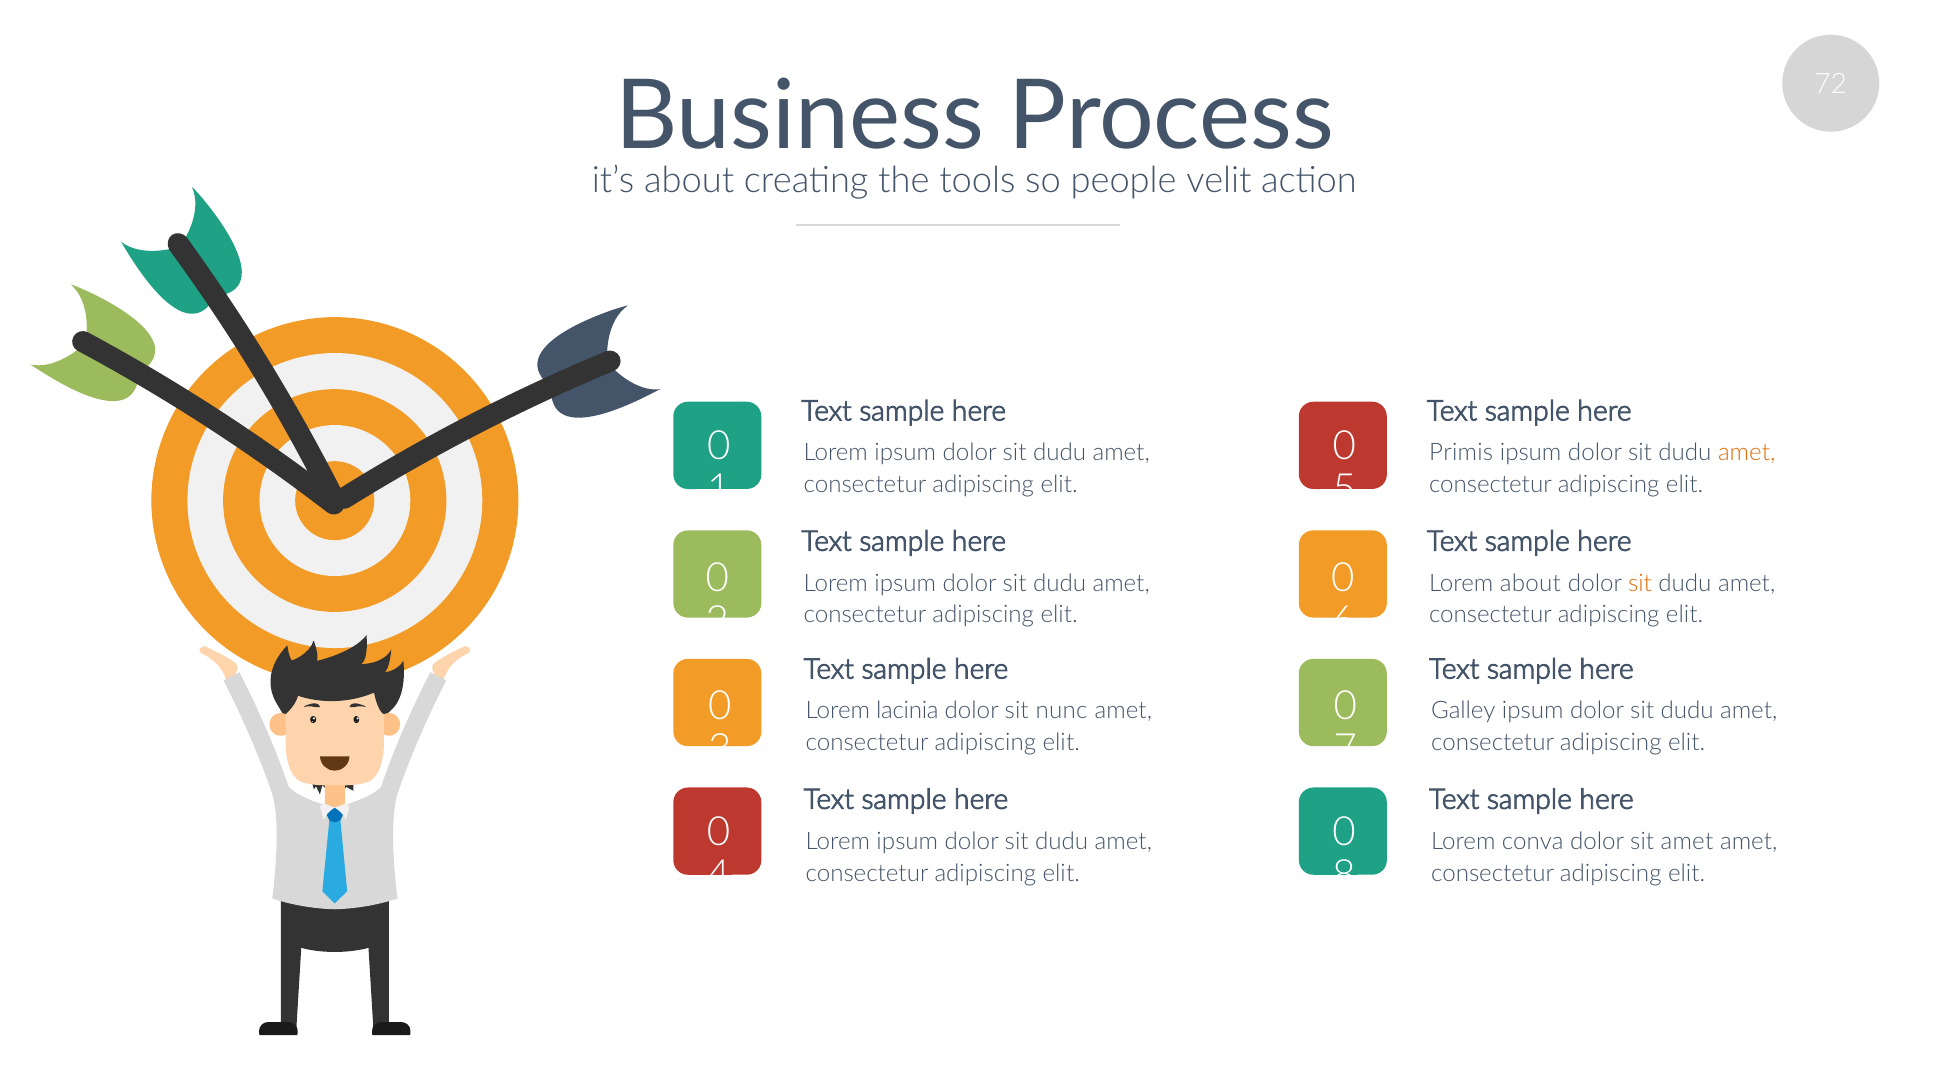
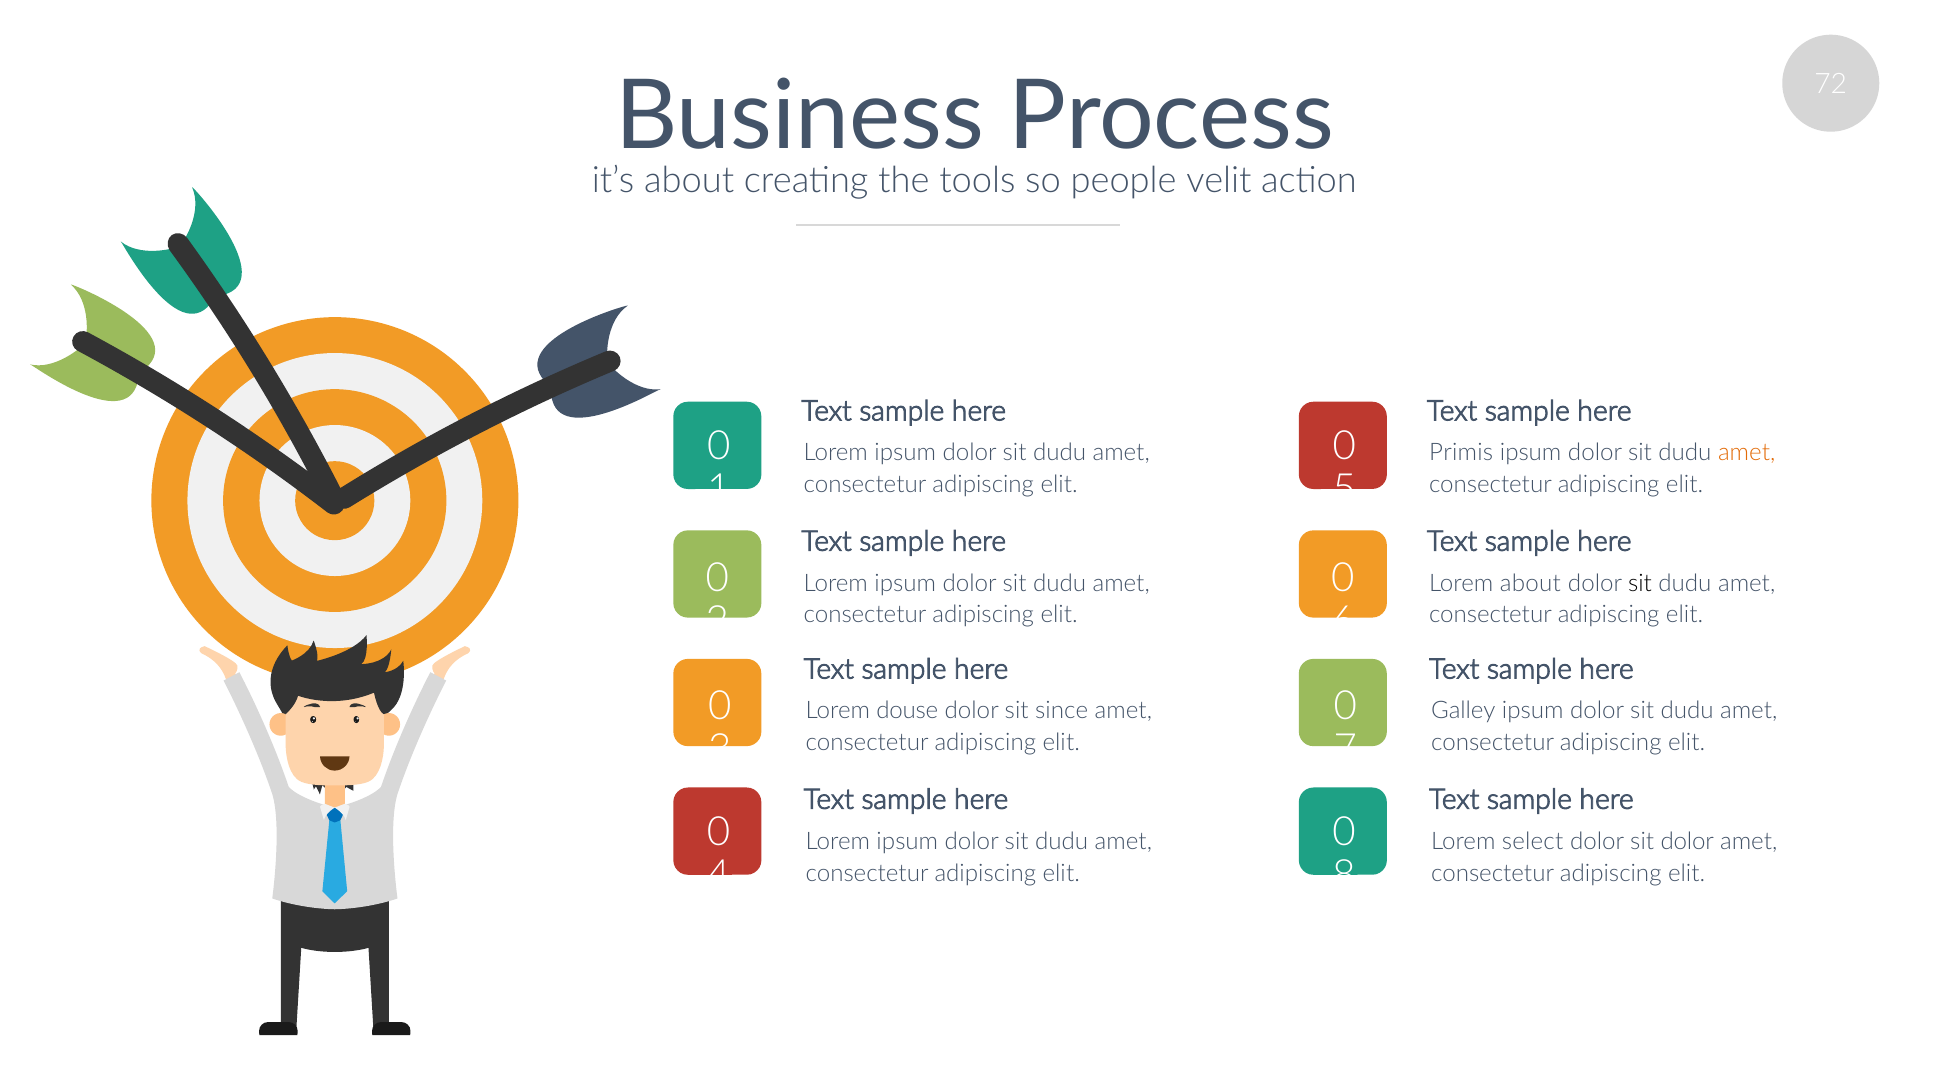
sit colour: orange -> black (1640, 583)
lacinia: lacinia -> douse (907, 711)
nunc: nunc -> since (1062, 711)
conva: conva -> select (1533, 841)
sit amet: amet -> dolor (1687, 841)
